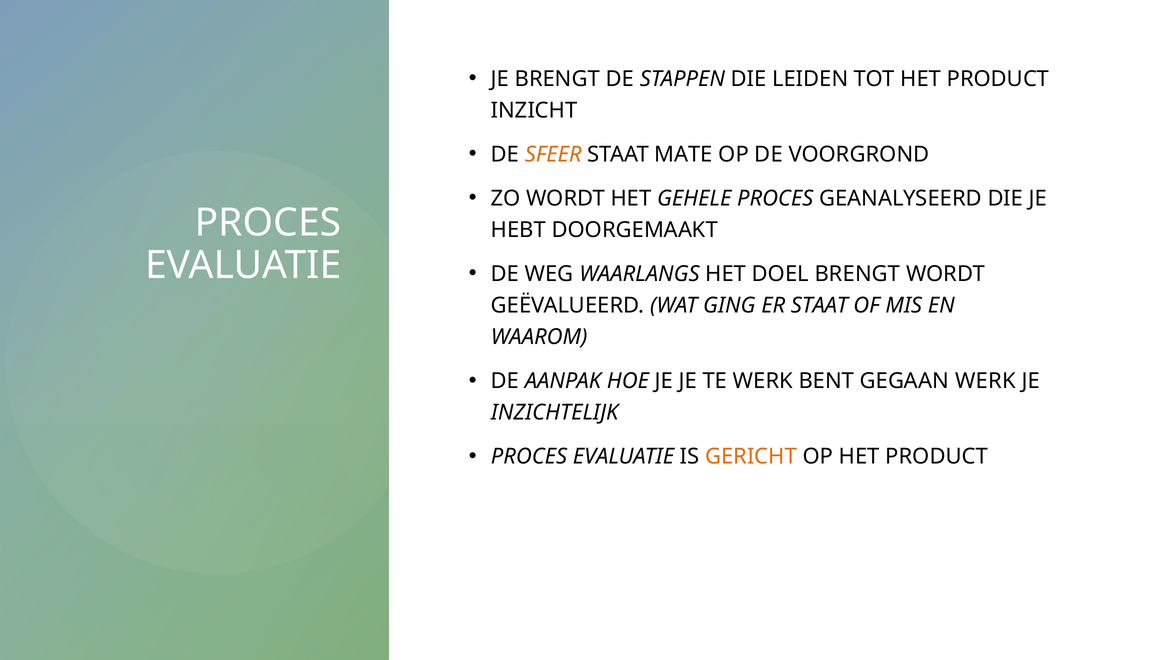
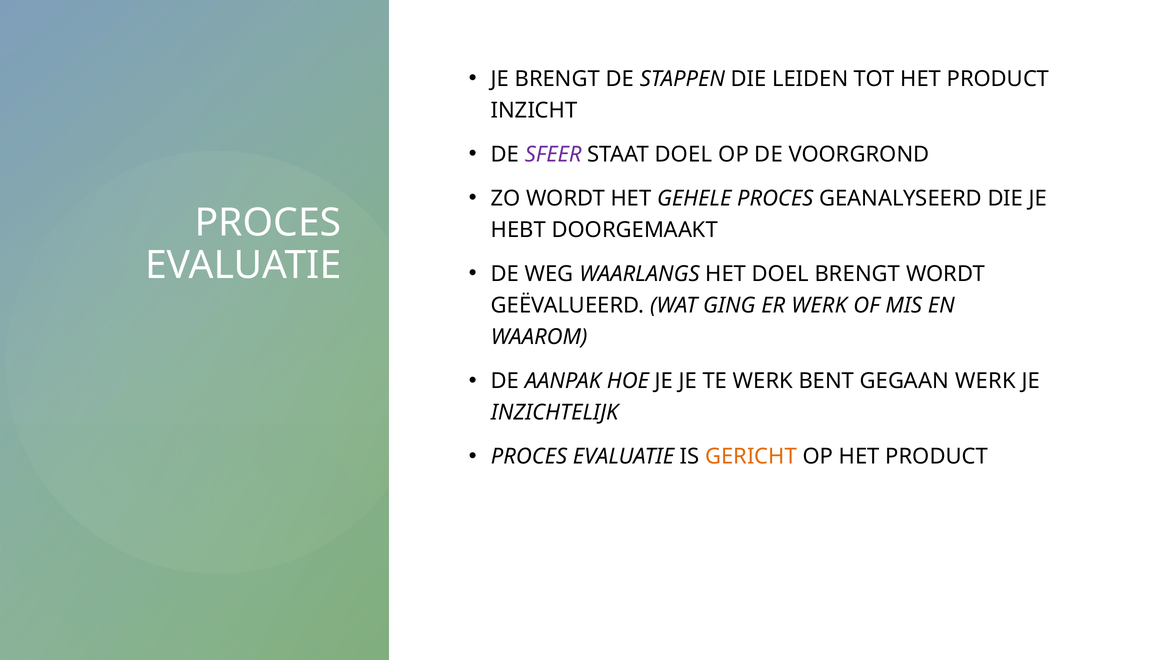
SFEER colour: orange -> purple (553, 154)
STAAT MATE: MATE -> DOEL (683, 154)
ER STAAT: STAAT -> WERK (819, 306)
